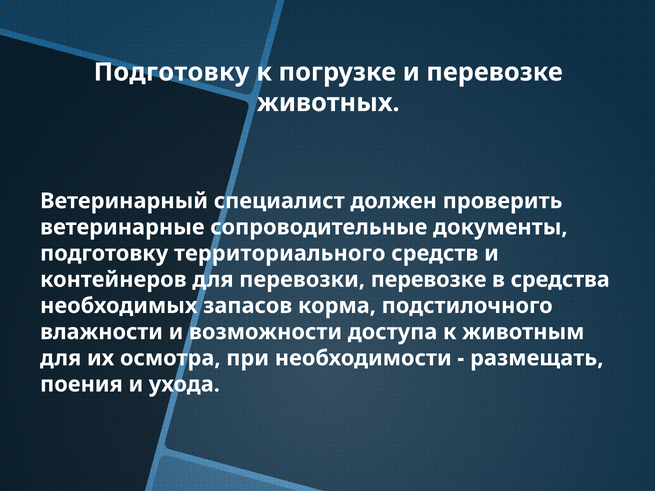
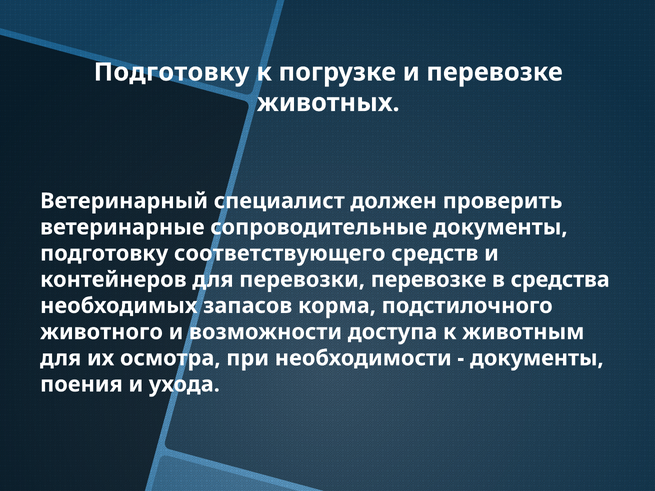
территориального: территориального -> соответствующего (280, 254)
влажности: влажности -> животного (101, 332)
размещать: размещать -> документы (537, 358)
